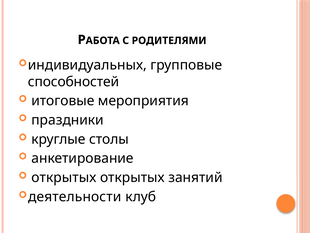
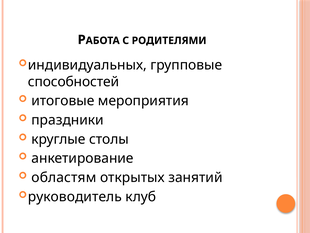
открытых: открытых -> областям (64, 177)
деятельности: деятельности -> руководитель (75, 196)
